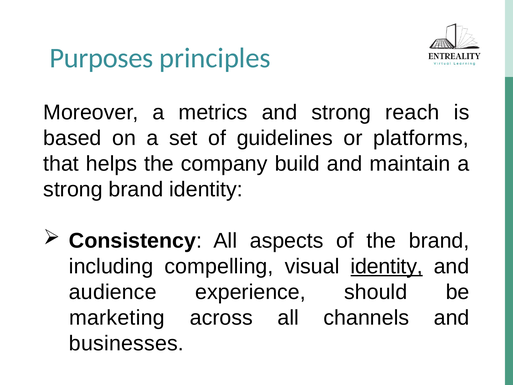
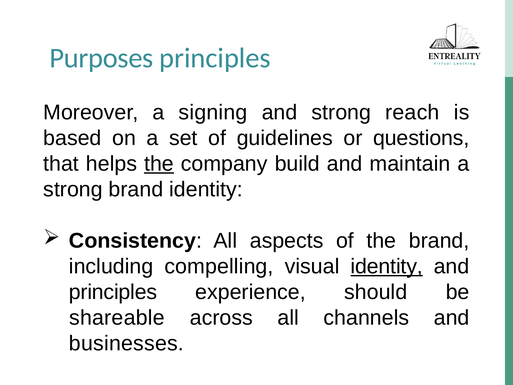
metrics: metrics -> signing (213, 113)
platforms: platforms -> questions (421, 138)
the underline: none -> present (159, 164)
audience: audience -> principles (113, 292)
marketing: marketing -> shareable (117, 318)
